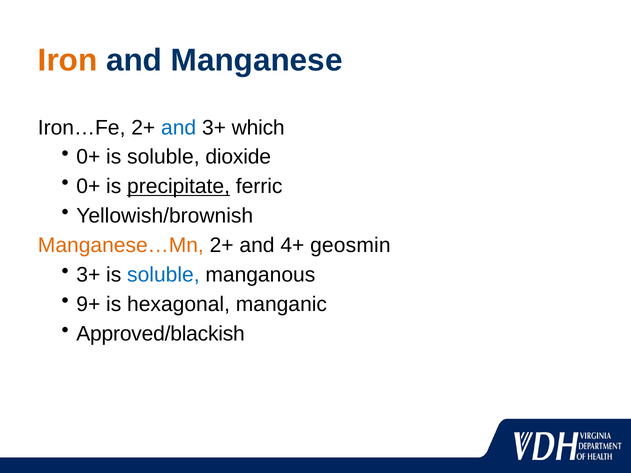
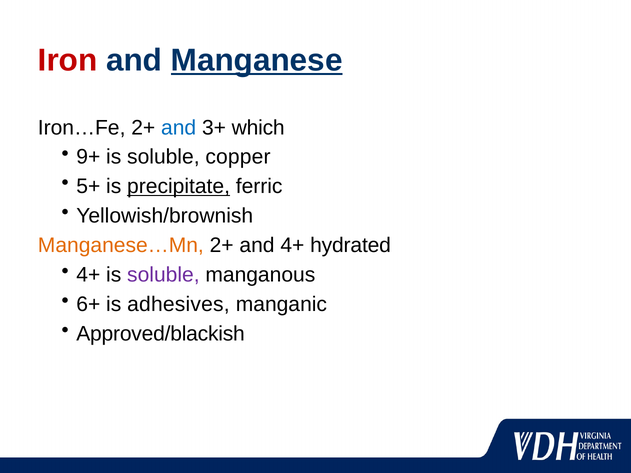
Iron colour: orange -> red (68, 61)
Manganese underline: none -> present (257, 61)
0+: 0+ -> 9+ (88, 157)
dioxide: dioxide -> copper (238, 157)
0+: 0+ -> 5+ (88, 187)
geosmin: geosmin -> hydrated (351, 245)
3+: 3+ -> 4+ (88, 275)
soluble colour: blue -> purple (163, 275)
9+: 9+ -> 6+ (88, 304)
hexagonal: hexagonal -> adhesives (178, 304)
